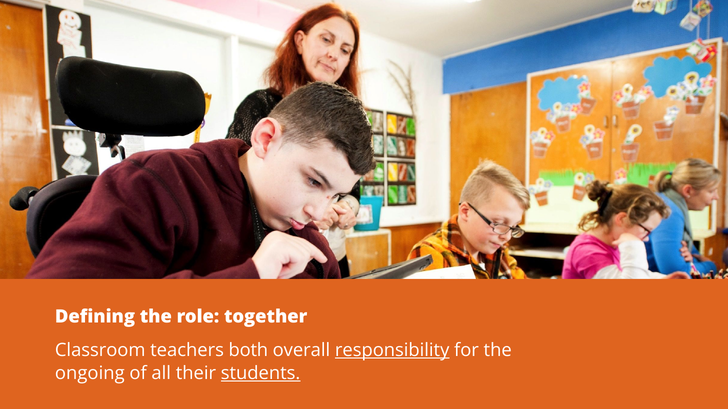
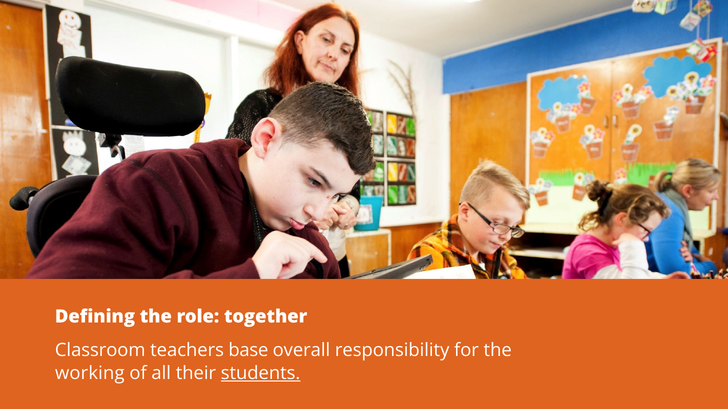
both: both -> base (248, 350)
responsibility underline: present -> none (392, 350)
ongoing: ongoing -> working (90, 373)
